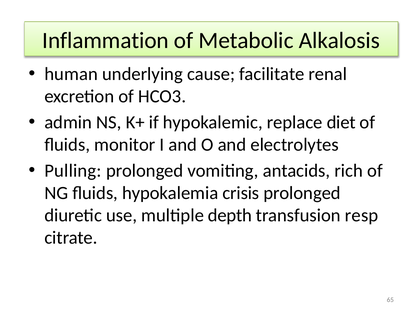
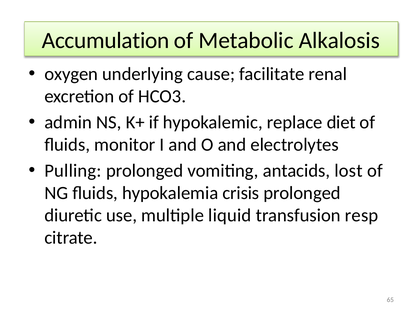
Inflammation: Inflammation -> Accumulation (106, 40)
human: human -> oxygen (71, 74)
rich: rich -> lost (349, 171)
depth: depth -> liquid (230, 216)
